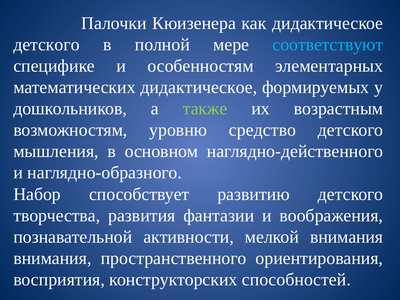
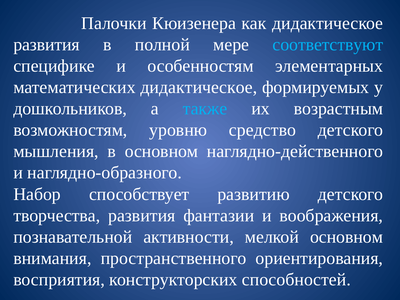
детского: детского -> развития (47, 45)
также colour: light green -> light blue (205, 109)
мелкой внимания: внимания -> основном (347, 237)
